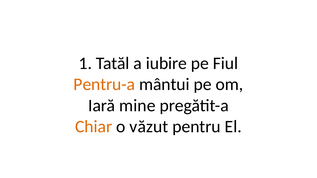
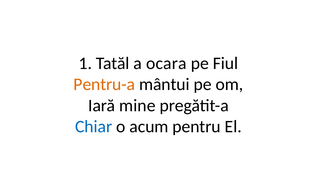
iubire: iubire -> ocara (166, 63)
Chiar colour: orange -> blue (94, 127)
văzut: văzut -> acum (149, 127)
